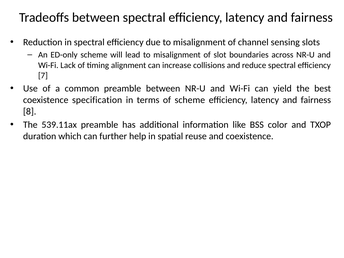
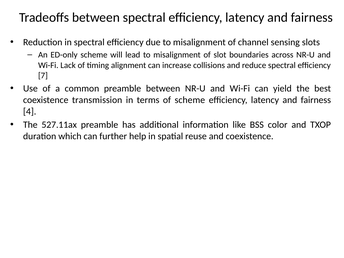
specification: specification -> transmission (97, 100)
8: 8 -> 4 (30, 111)
539.11ax: 539.11ax -> 527.11ax (59, 125)
